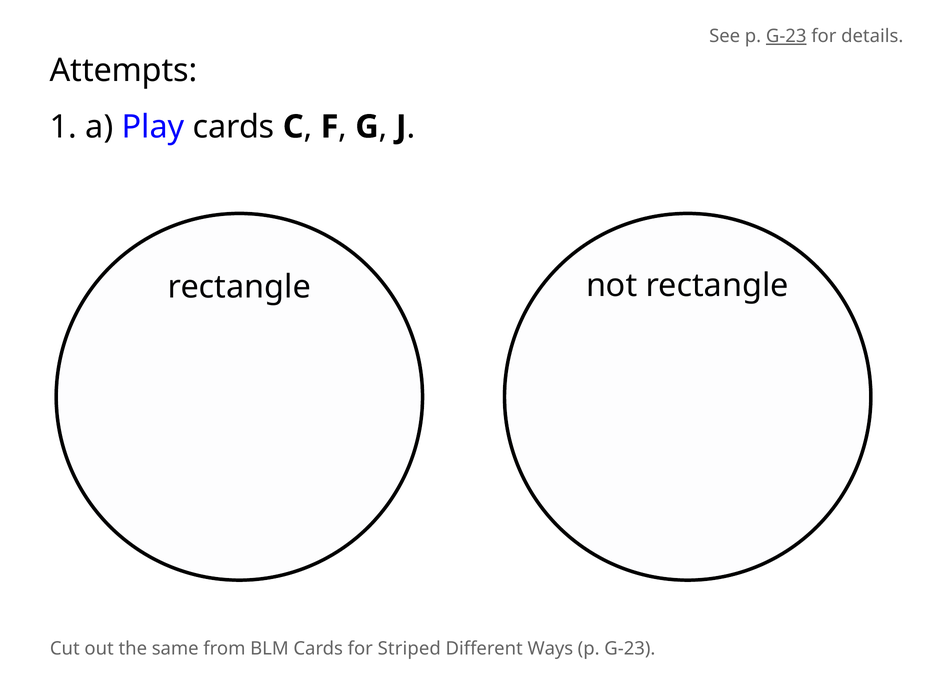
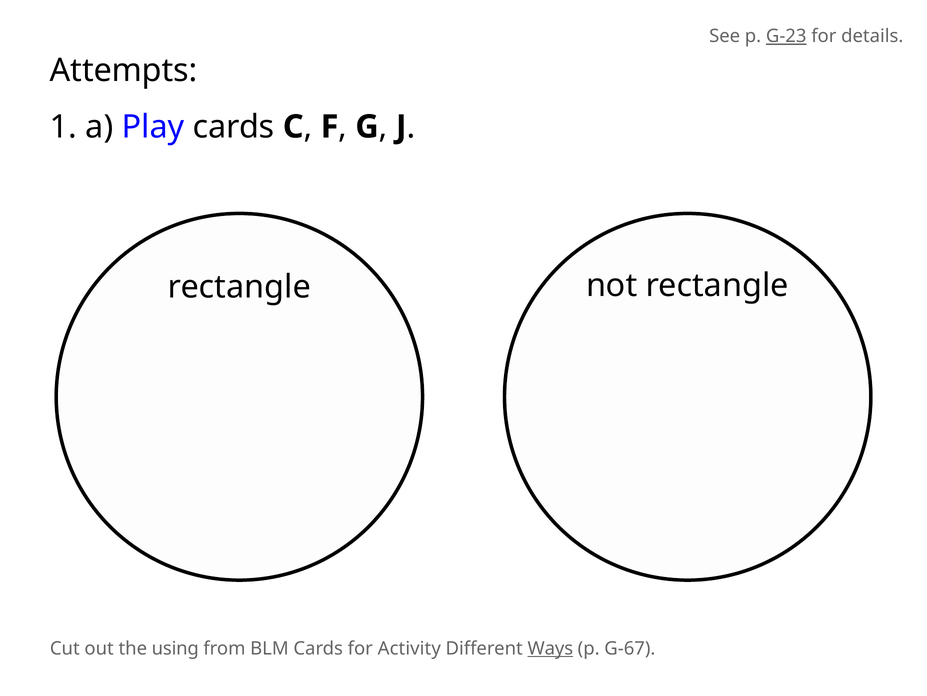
same: same -> using (175, 648)
Striped: Striped -> Activity (409, 648)
Ways underline: none -> present (550, 648)
G-23: G-23 -> G-67 (630, 648)
